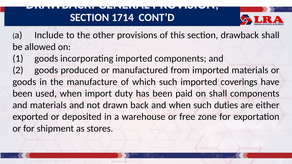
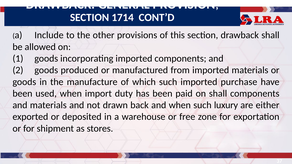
coverings: coverings -> purchase (239, 82)
duties: duties -> luxury (226, 105)
